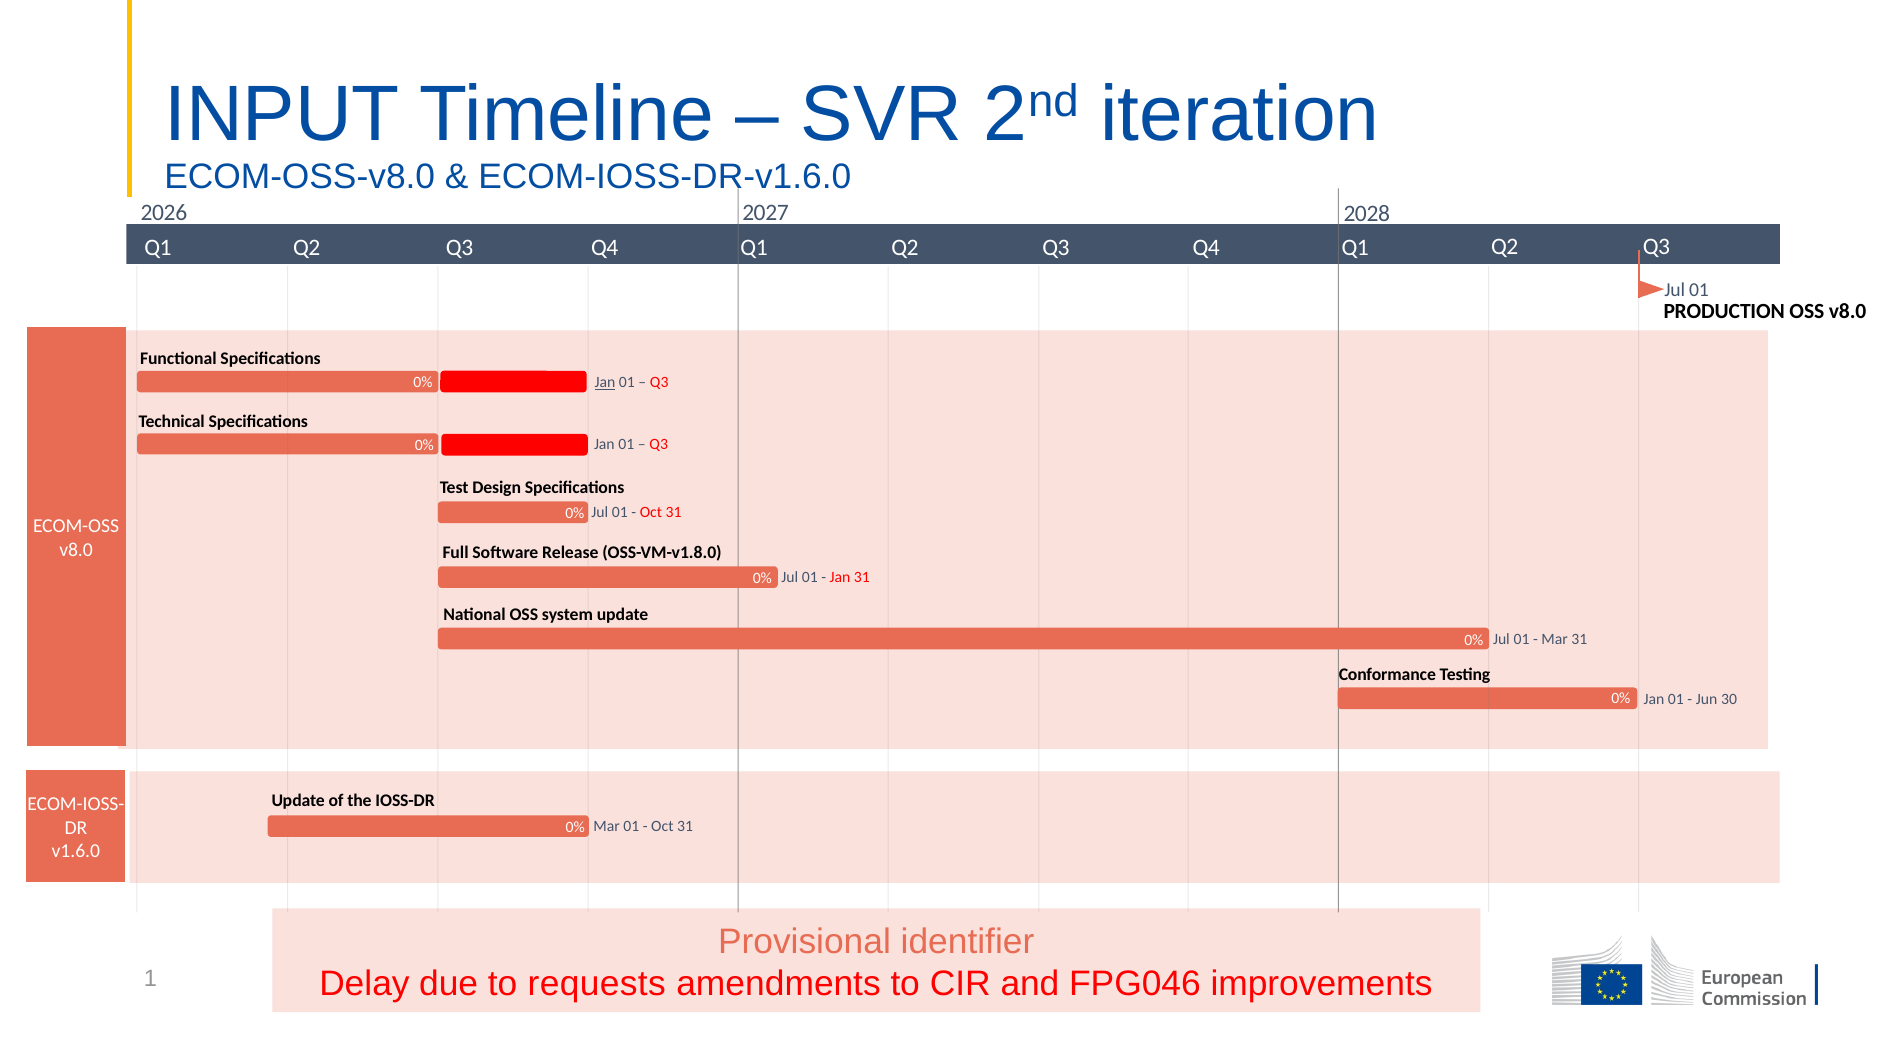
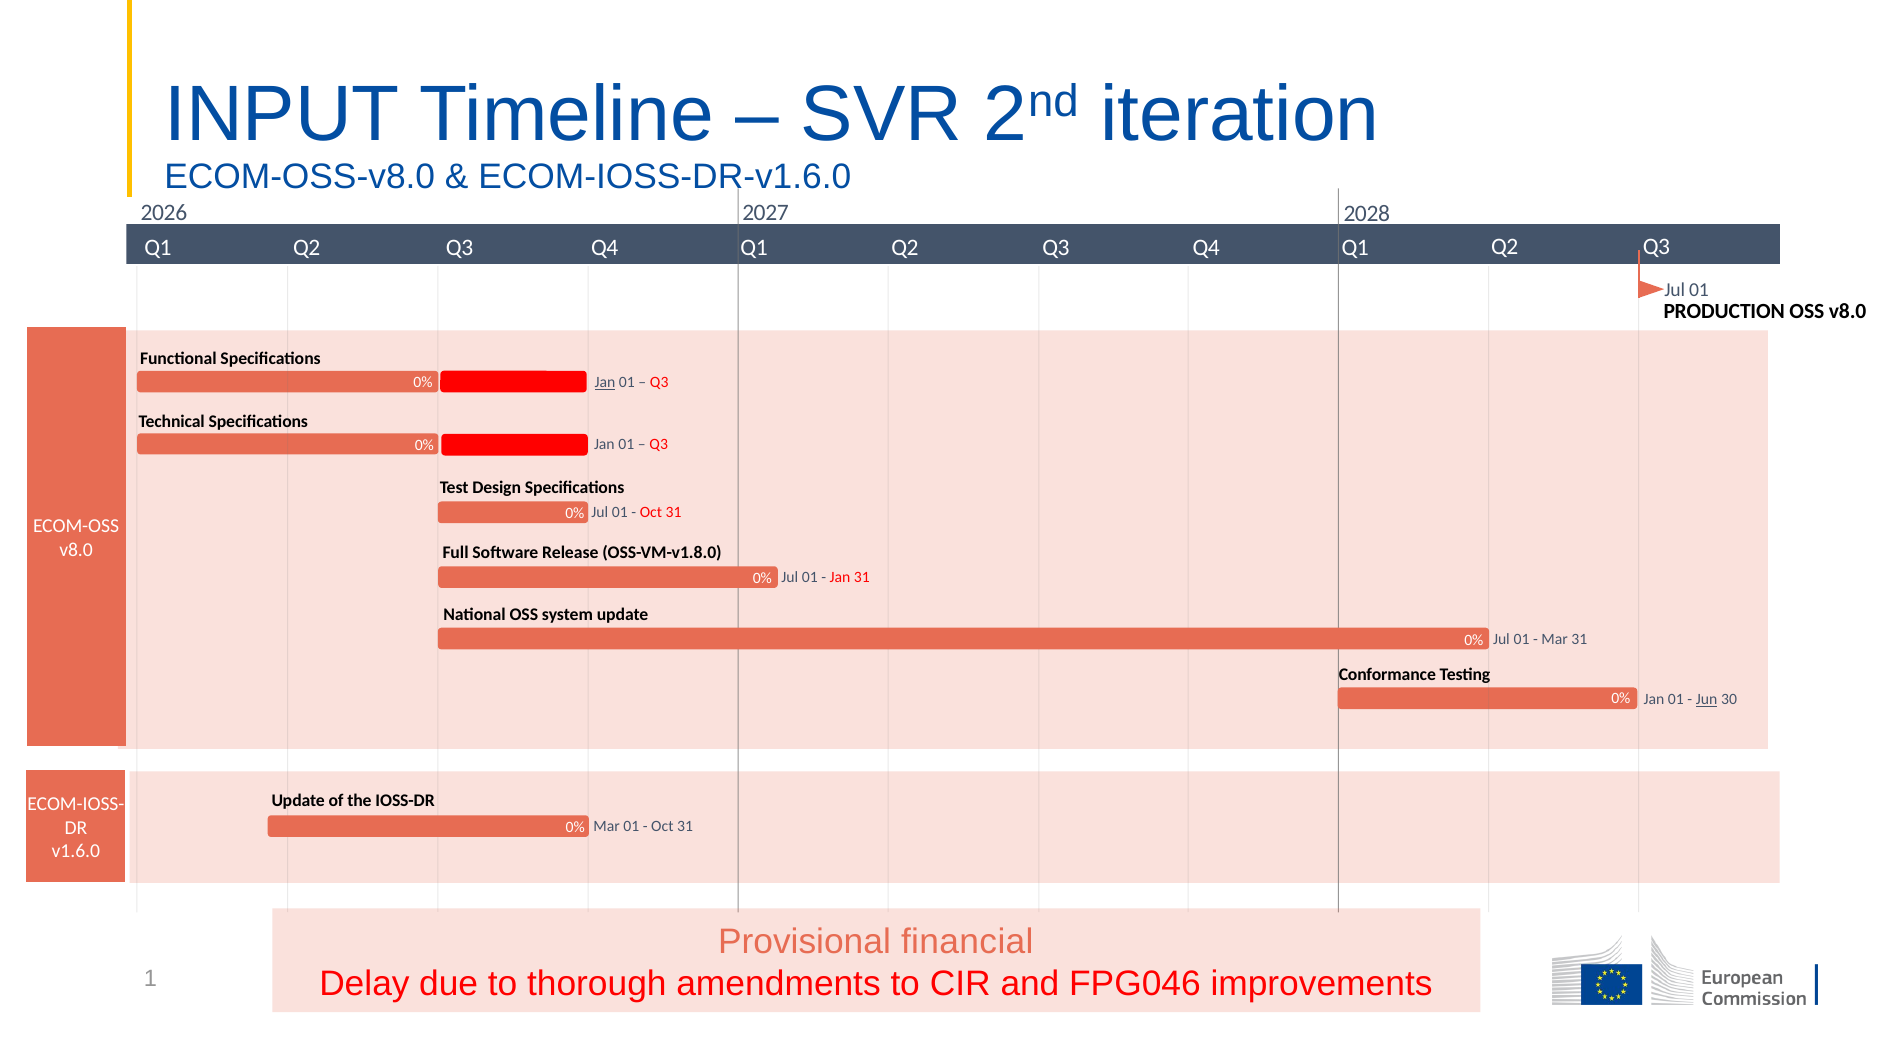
Jun underline: none -> present (1707, 699)
identifier: identifier -> financial (967, 941)
requests: requests -> thorough (597, 984)
